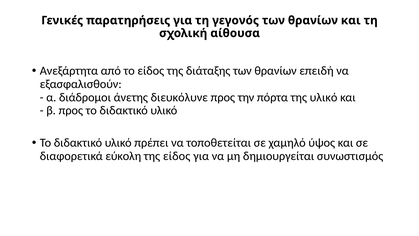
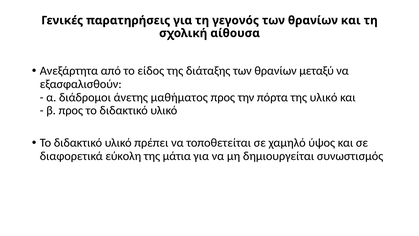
επειδή: επειδή -> μεταξύ (317, 71)
διευκόλυνε: διευκόλυνε -> μαθήματος (179, 97)
της είδος: είδος -> μάτια (177, 156)
